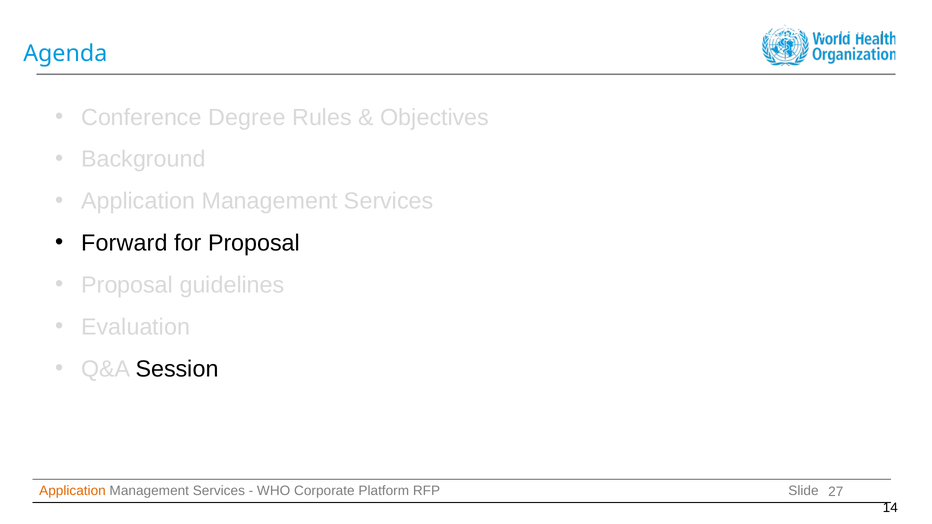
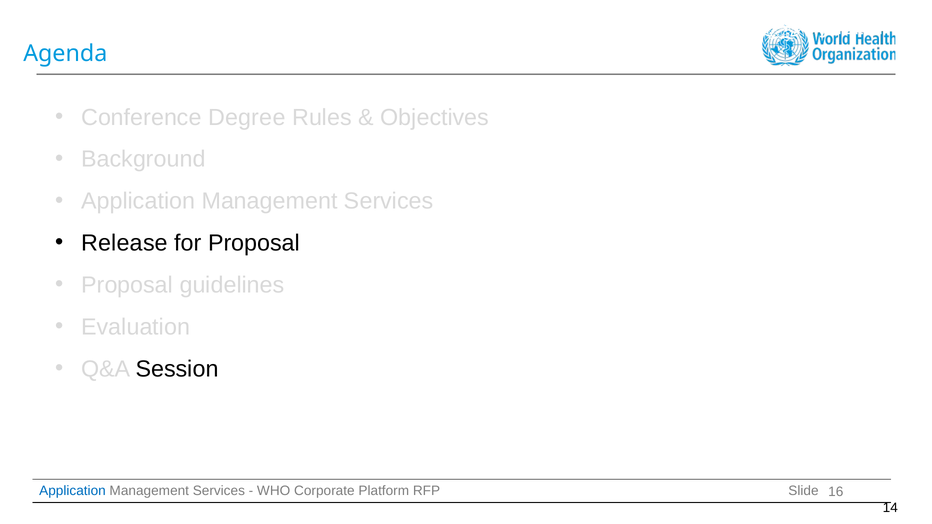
Forward: Forward -> Release (125, 243)
Application colour: orange -> blue (72, 491)
27: 27 -> 16 (836, 492)
